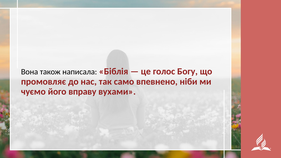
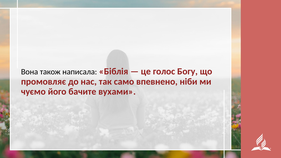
вправу: вправу -> бачите (82, 92)
